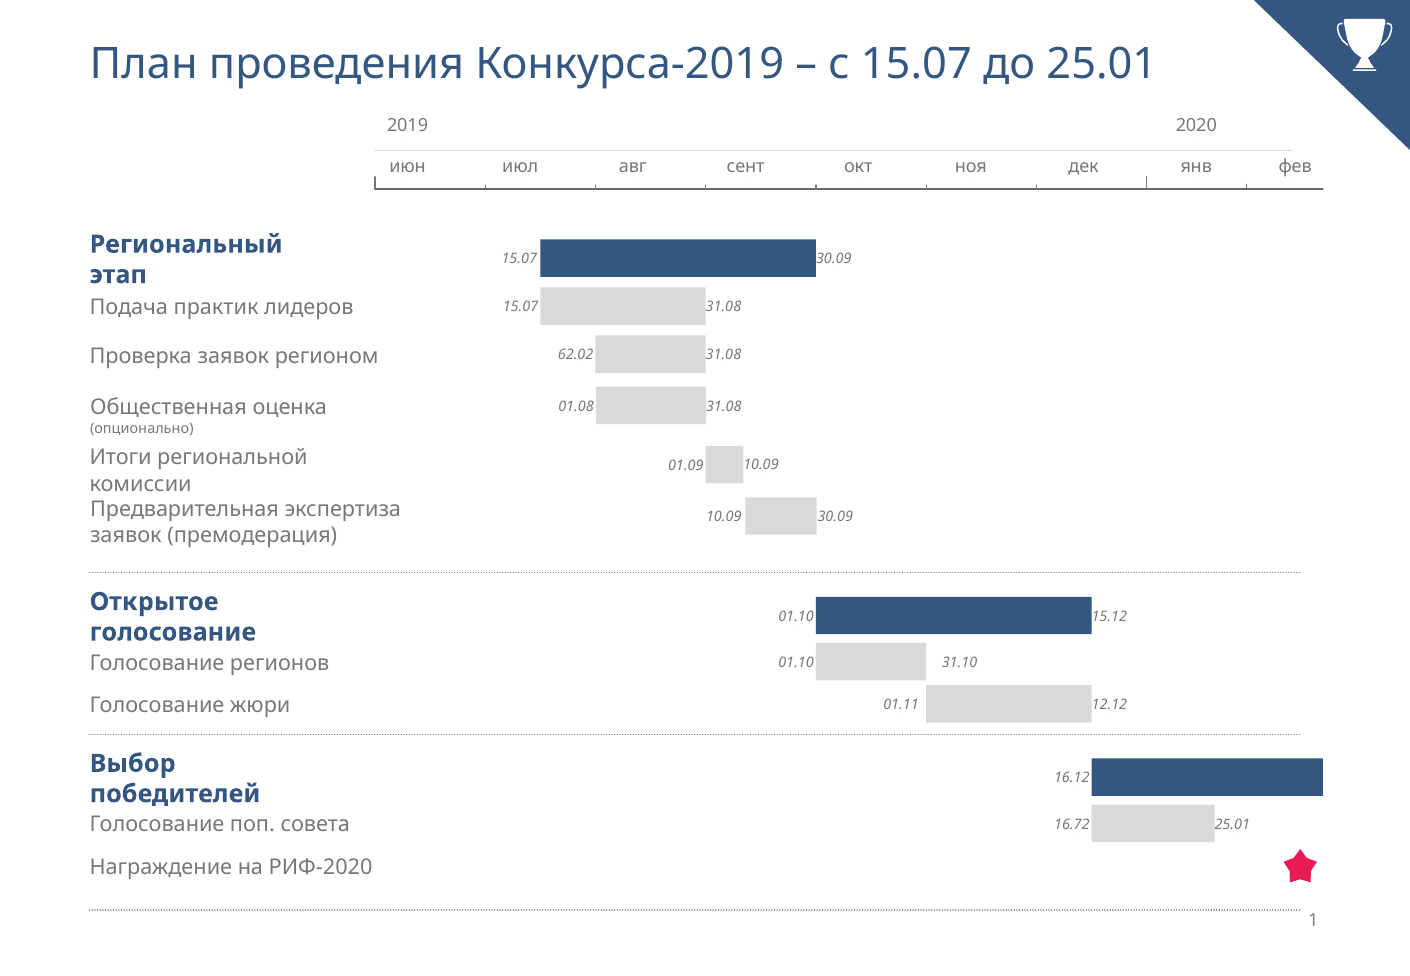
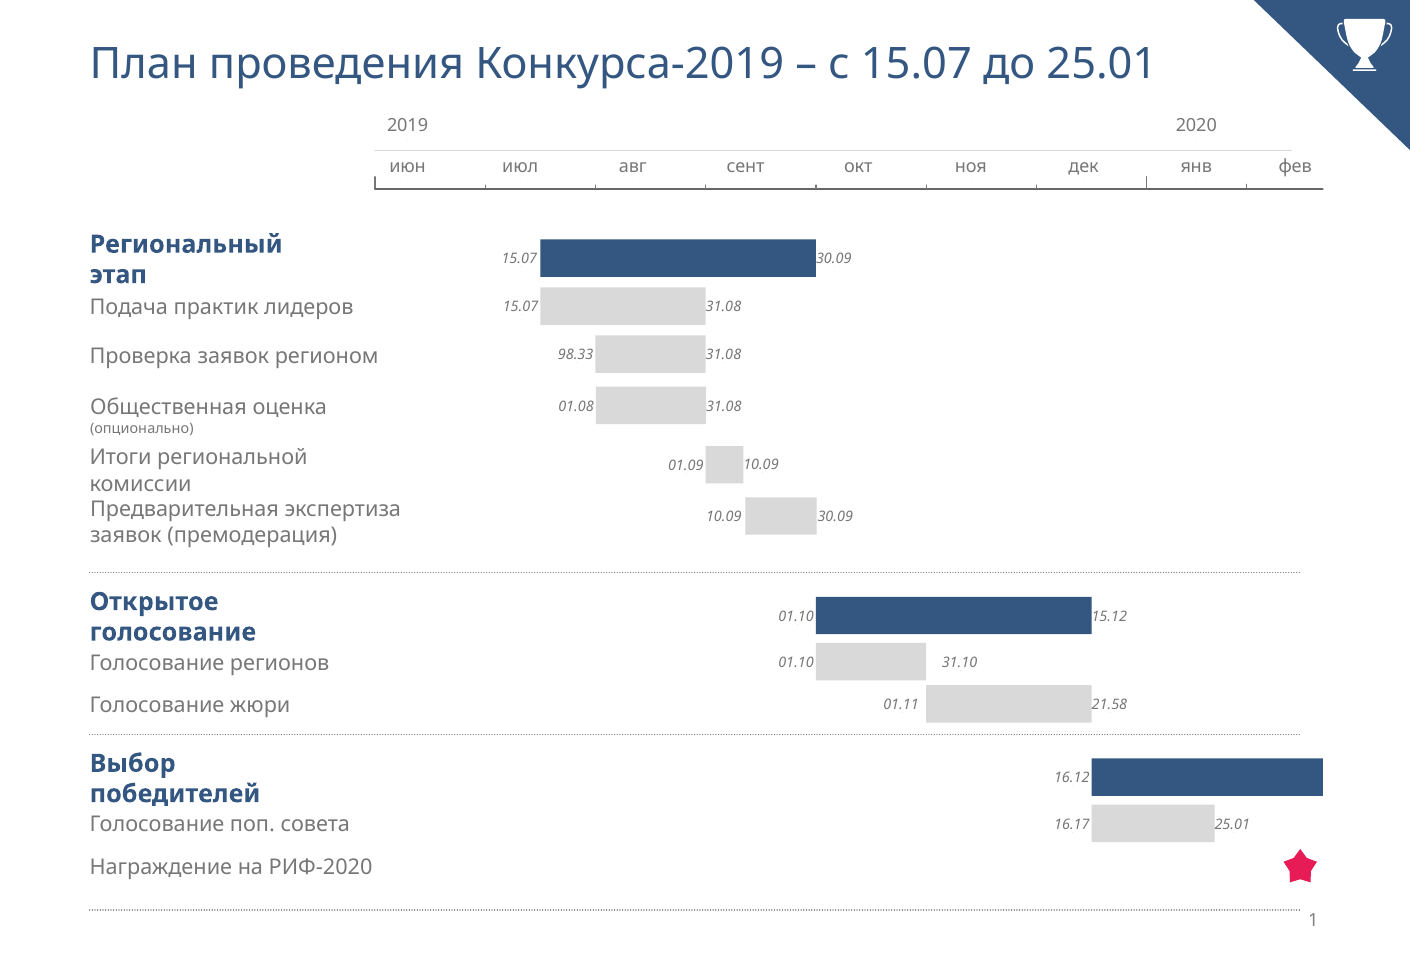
62.02: 62.02 -> 98.33 (576, 355)
12.12: 12.12 -> 21.58 (1109, 705)
16.72: 16.72 -> 16.17 (1072, 824)
